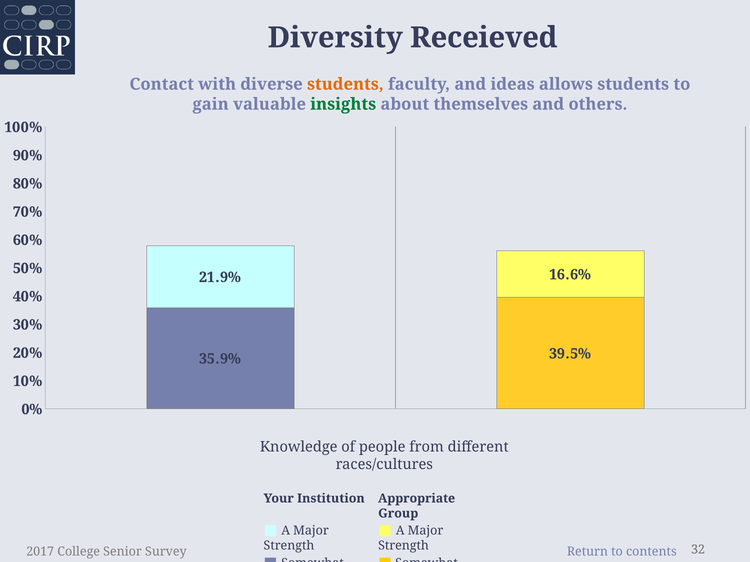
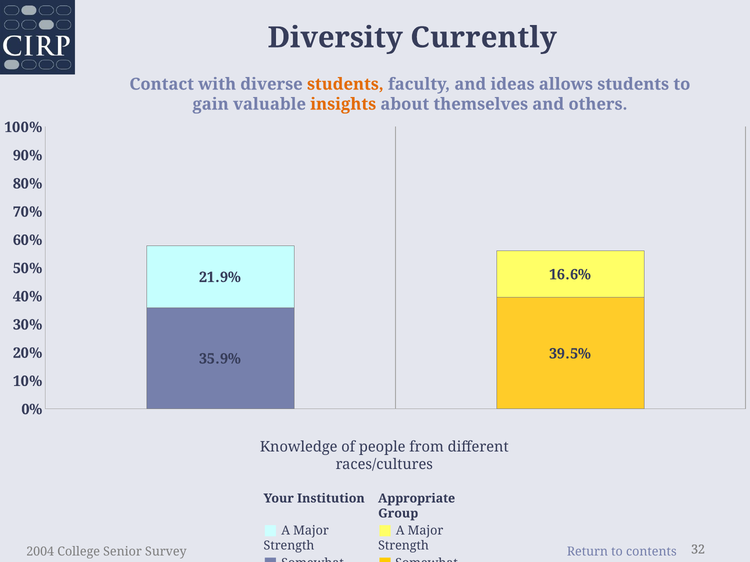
Receieved: Receieved -> Currently (484, 38)
insights colour: green -> orange (343, 104)
2017: 2017 -> 2004 (40, 552)
